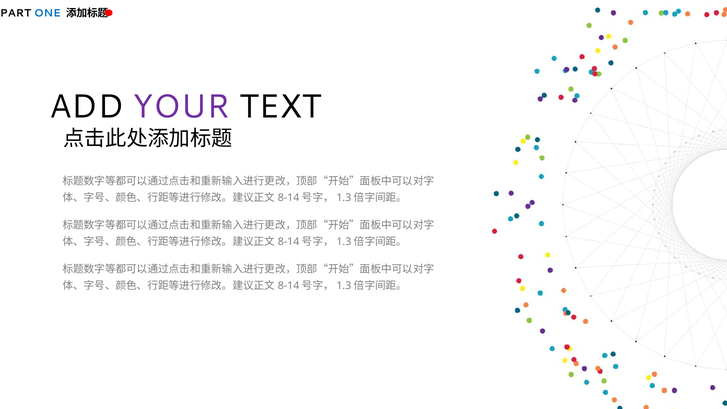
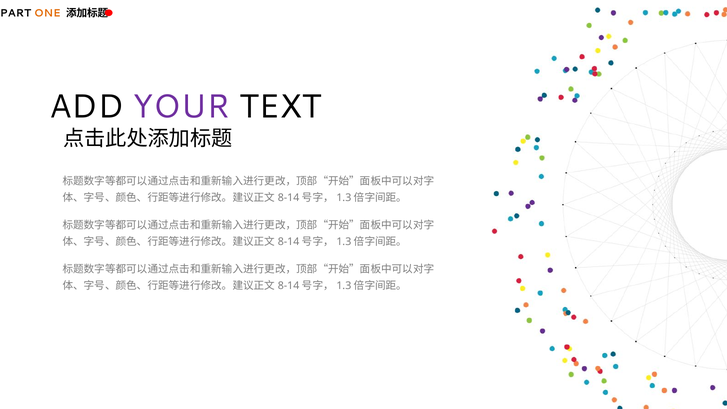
ONE colour: blue -> orange (47, 13)
